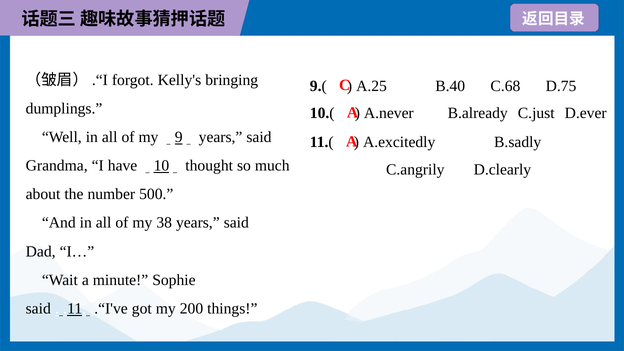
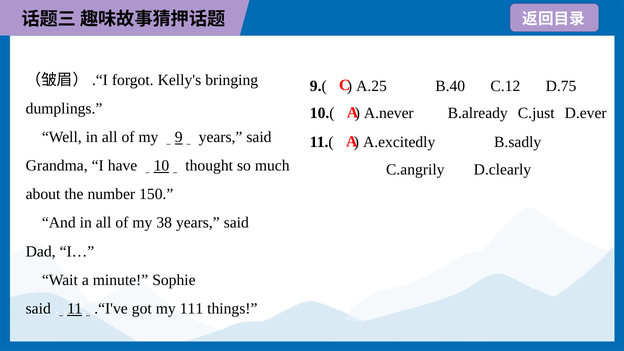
C.68: C.68 -> C.12 (505, 86)
500: 500 -> 150 (156, 194)
200: 200 -> 111 (191, 309)
